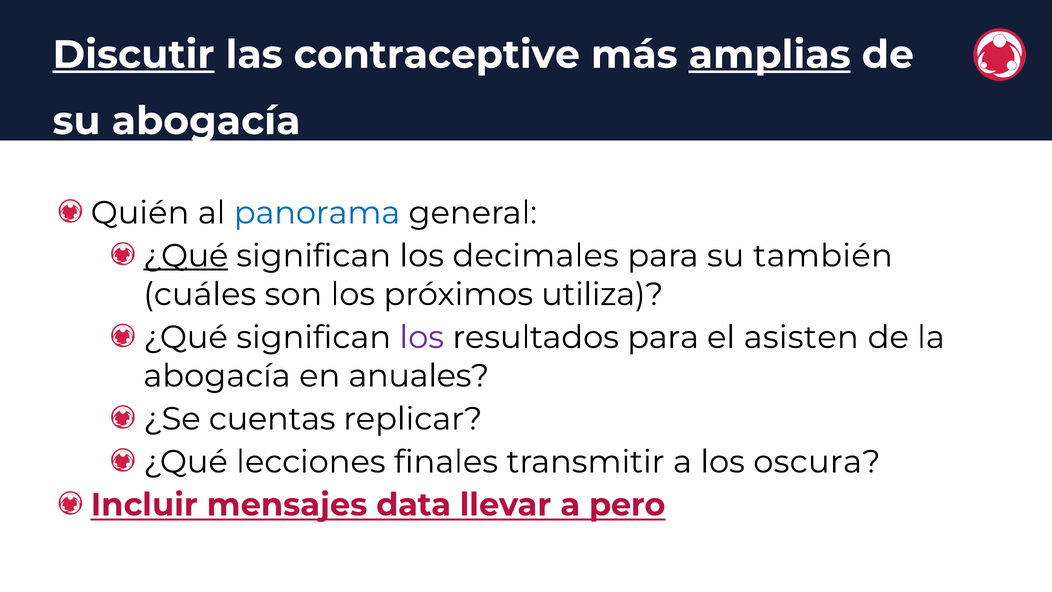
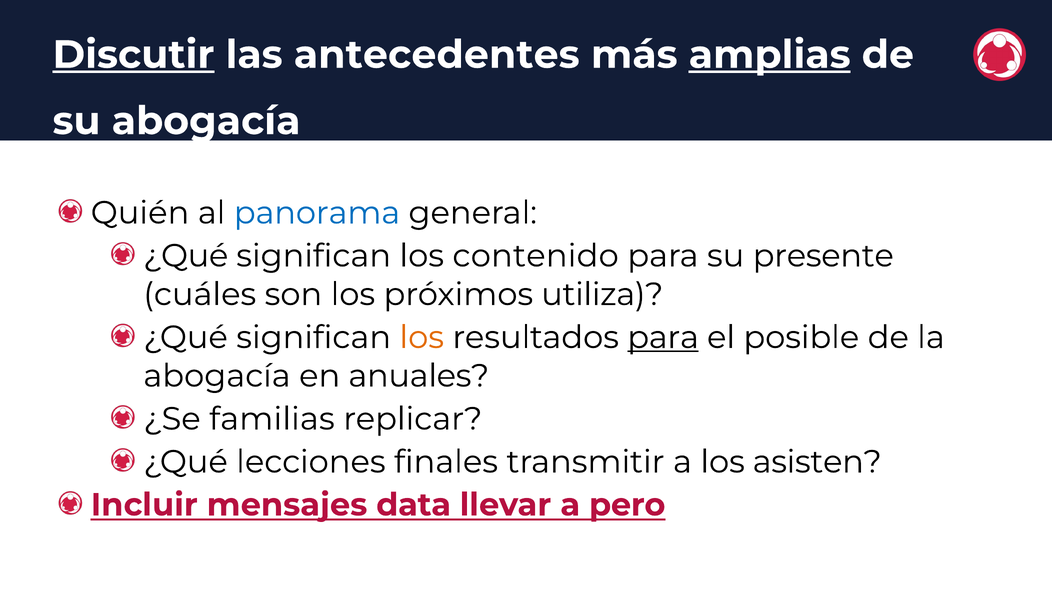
contraceptive: contraceptive -> antecedentes (437, 55)
¿Qué underline: present -> none (186, 256)
decimales: decimales -> contenido (536, 256)
también: también -> presente (823, 256)
los colour: purple -> orange (422, 337)
para underline: none -> present (663, 337)
asisten: asisten -> posible (801, 337)
cuentas: cuentas -> familias (272, 419)
oscura: oscura -> asisten (817, 462)
